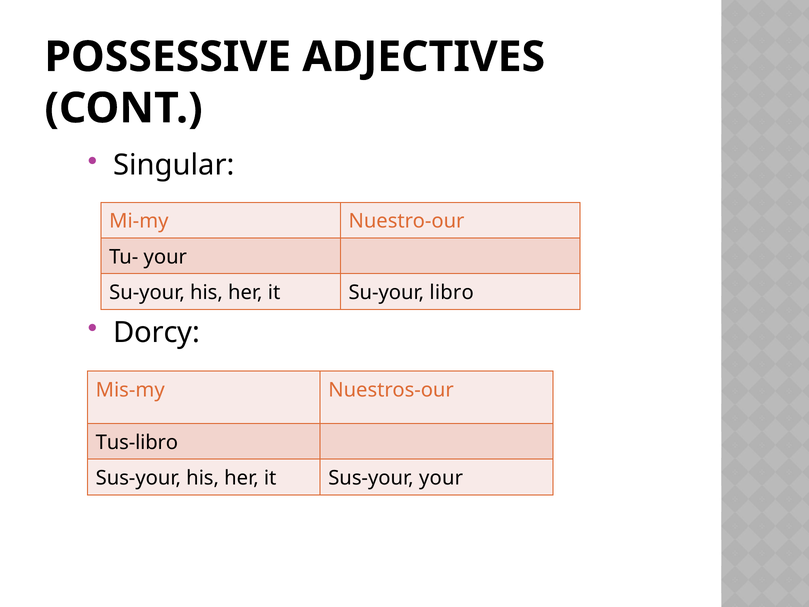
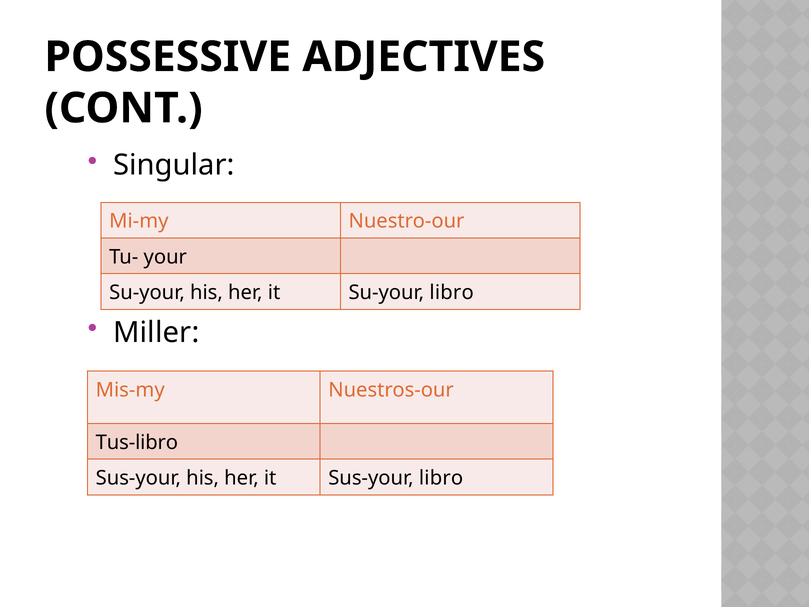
Dorcy: Dorcy -> Miller (156, 332)
Sus-your your: your -> libro (441, 478)
